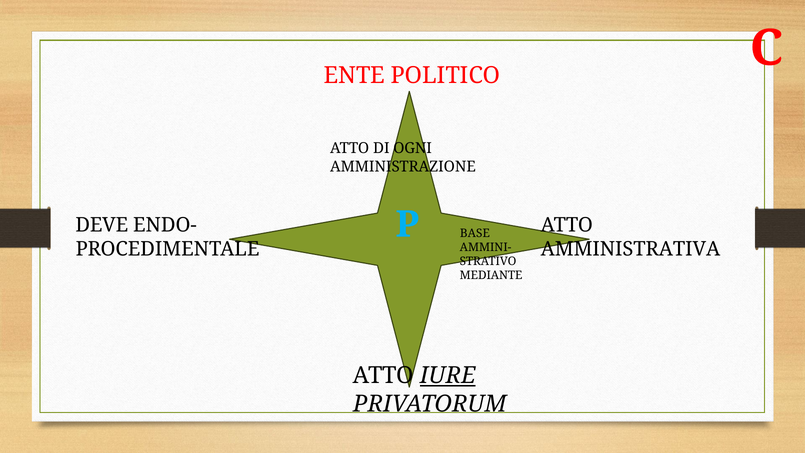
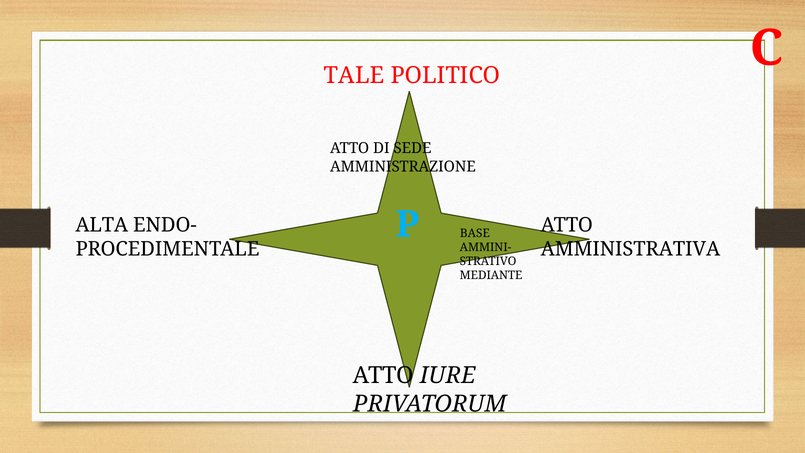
ENTE: ENTE -> TALE (354, 75)
OGNI: OGNI -> SEDE (412, 148)
DEVE: DEVE -> ALTA (102, 225)
IURE underline: present -> none (448, 375)
